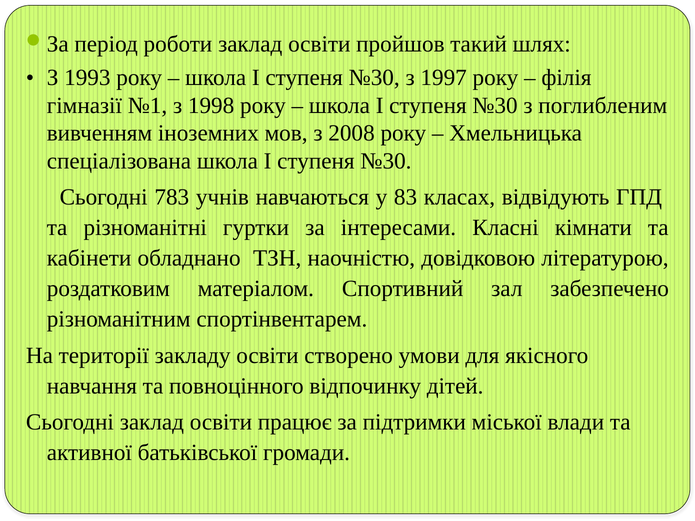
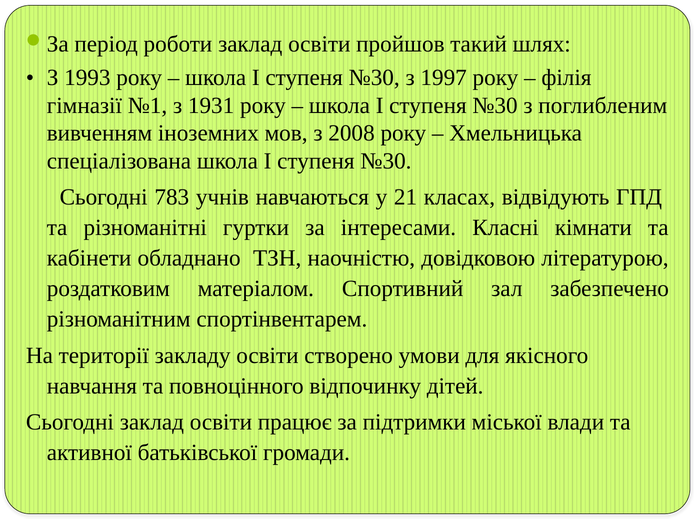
1998: 1998 -> 1931 (211, 105)
83: 83 -> 21 (406, 197)
